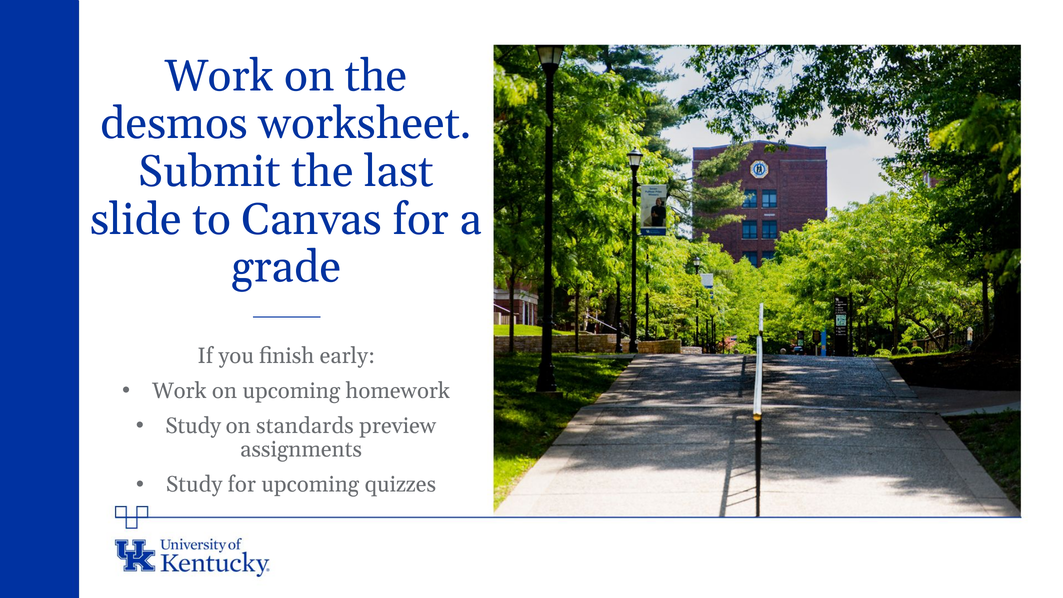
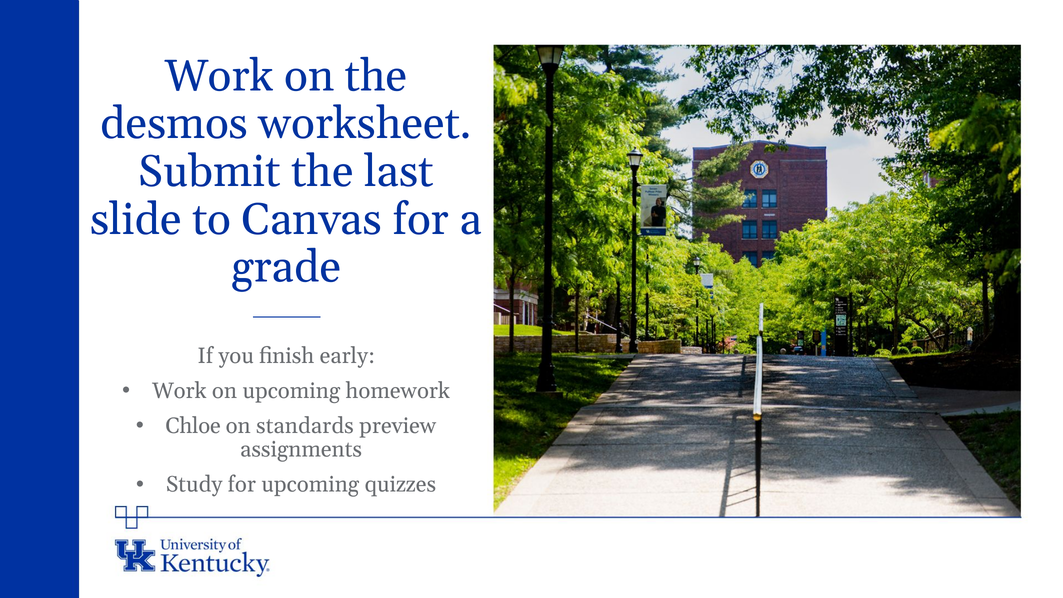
Study: Study -> Chloe (193, 426)
